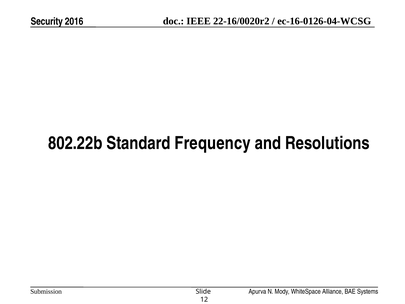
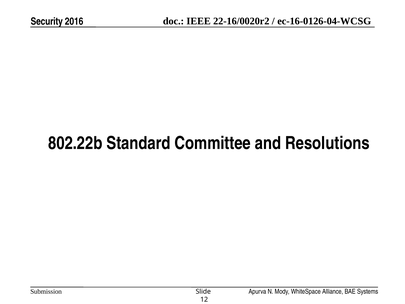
Frequency: Frequency -> Committee (213, 143)
